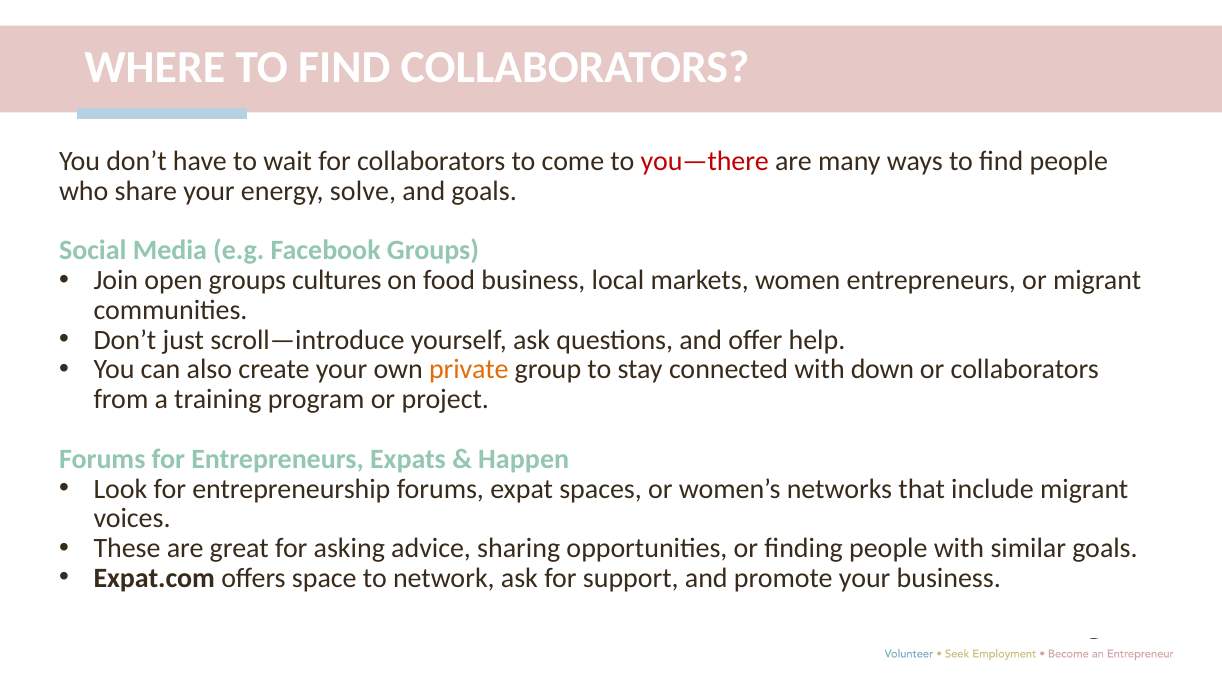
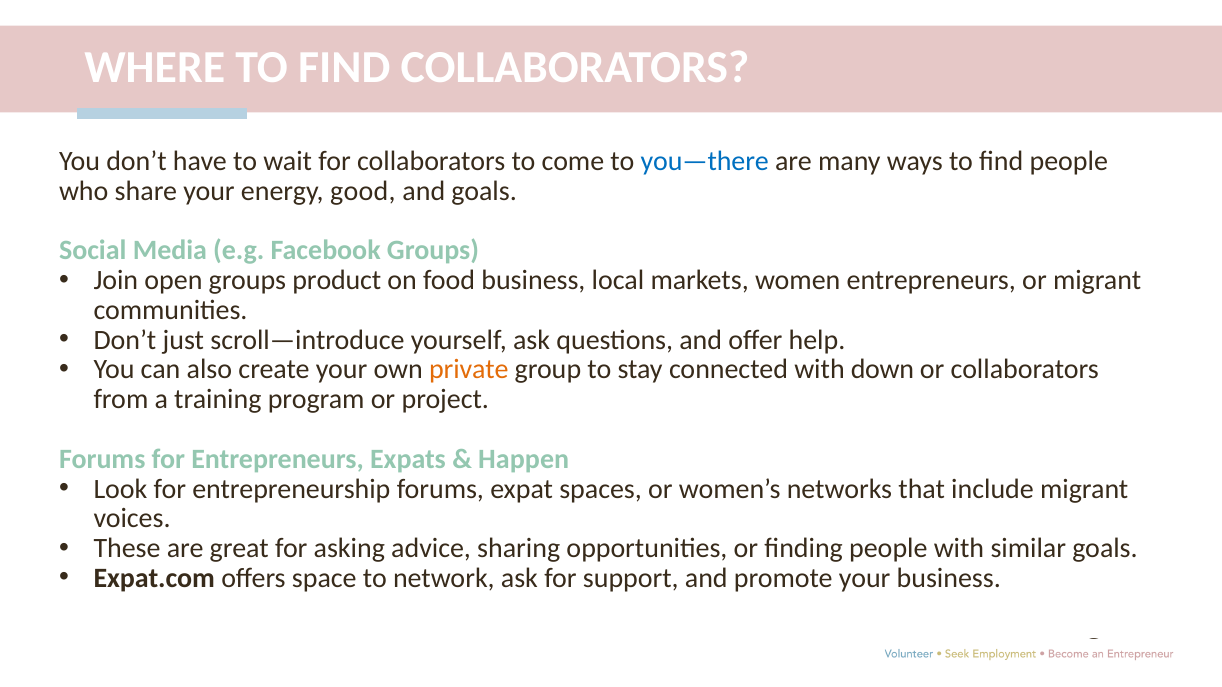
you—there colour: red -> blue (705, 161)
solve: solve -> good (363, 191)
cultures: cultures -> product (337, 280)
